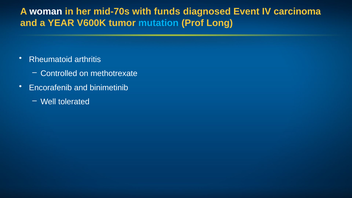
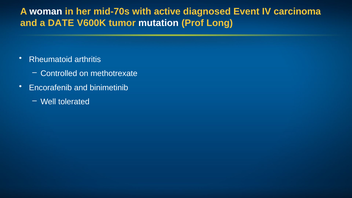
funds: funds -> active (167, 11)
YEAR: YEAR -> DATE (61, 23)
mutation colour: light blue -> white (158, 23)
